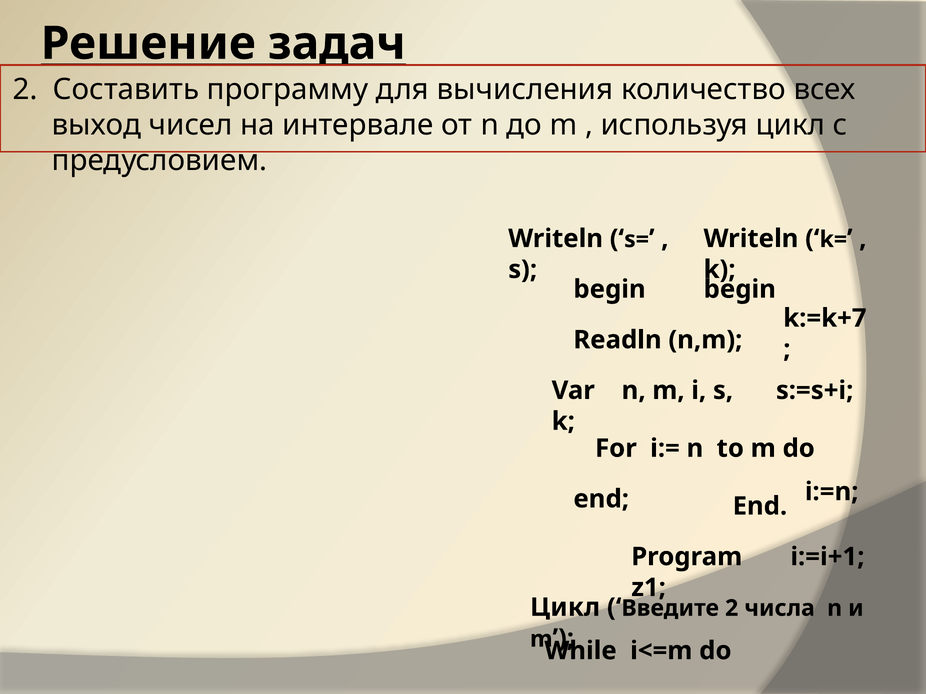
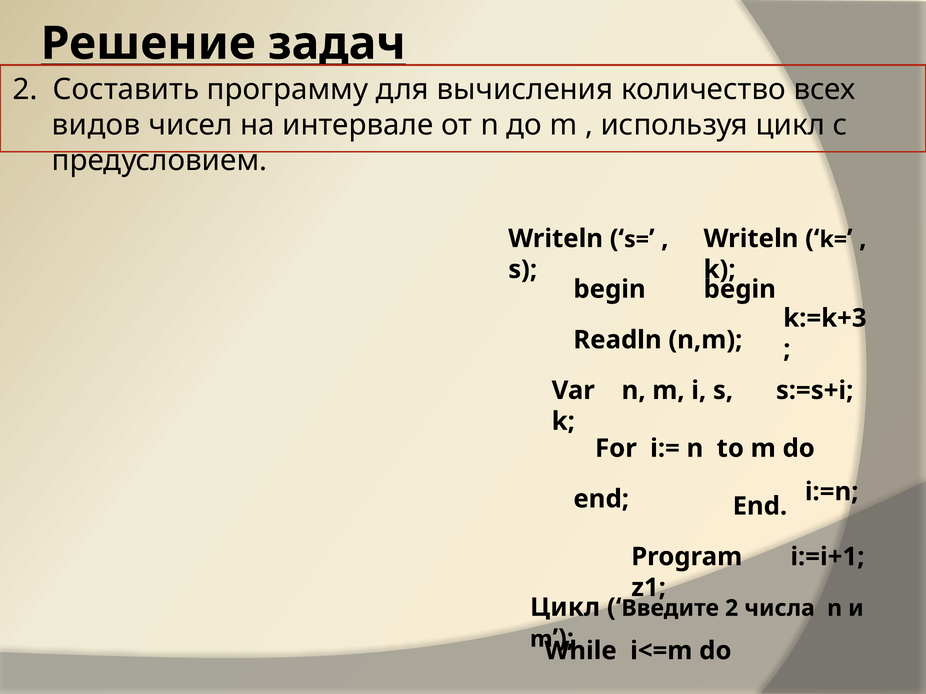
выход: выход -> видов (96, 125)
k:=k+7: k:=k+7 -> k:=k+3 (825, 318)
